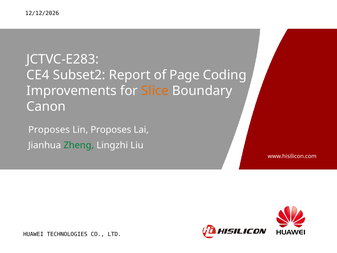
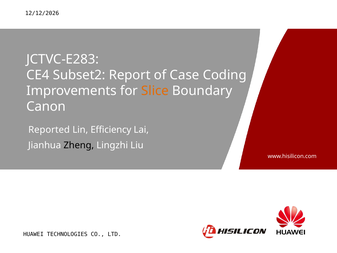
Page: Page -> Case (185, 75)
Proposes: Proposes -> Reported (49, 130)
Lin Proposes: Proposes -> Efficiency (111, 130)
Zheng colour: green -> black (79, 145)
